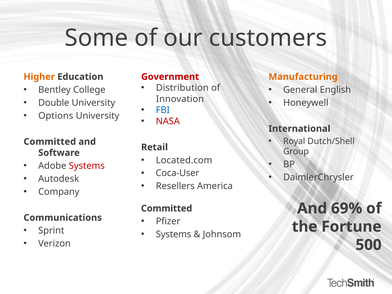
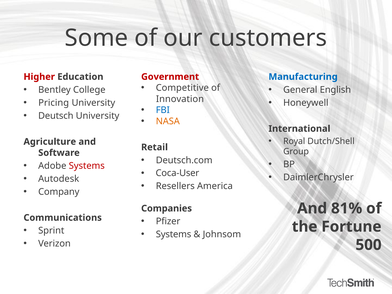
Manufacturing colour: orange -> blue (303, 77)
Higher colour: orange -> red (39, 77)
Distribution: Distribution -> Competitive (182, 88)
Double: Double -> Pricing (54, 103)
Options: Options -> Deutsch (56, 116)
NASA colour: red -> orange (168, 121)
Committed: Committed -> Agriculture (50, 142)
Located.com: Located.com -> Deutsch.com (184, 160)
69%: 69% -> 81% (347, 208)
Committed: Committed -> Companies (167, 208)
